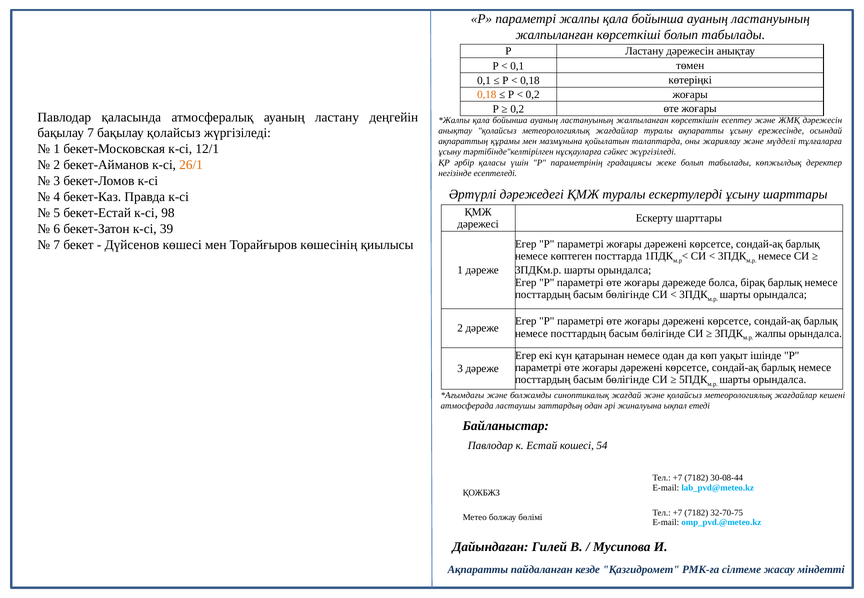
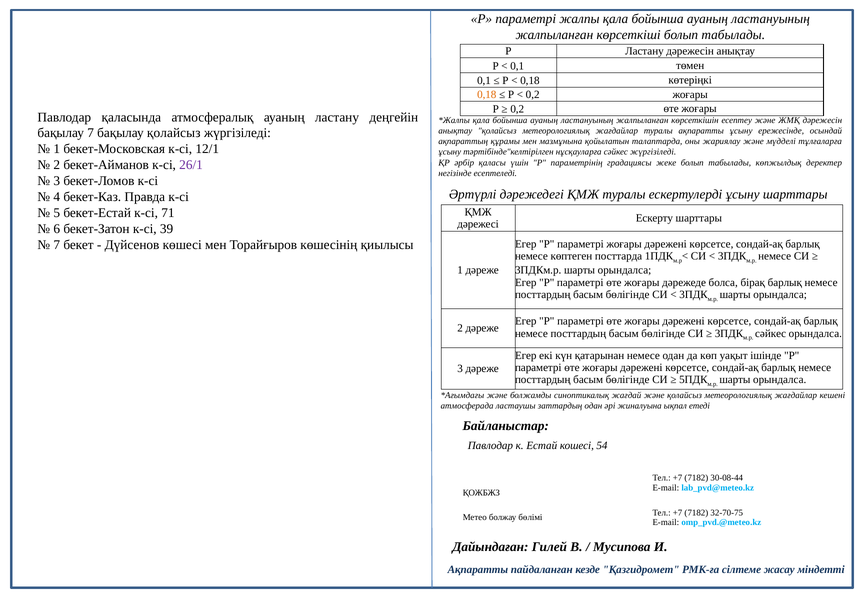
26/1 colour: orange -> purple (191, 165)
98: 98 -> 71 (168, 213)
жалпы: жалпы -> сәйкес (771, 334)
